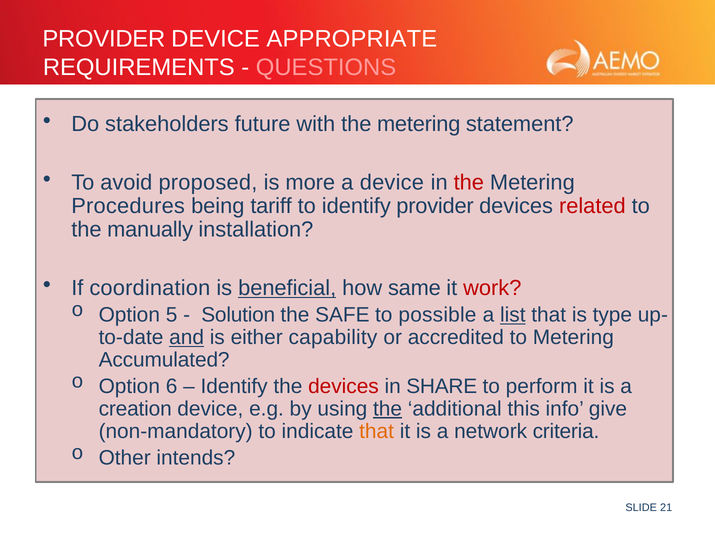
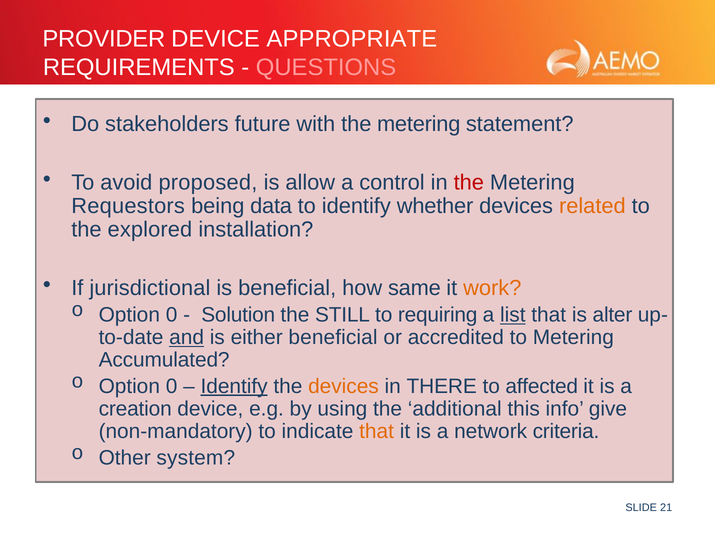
more: more -> allow (310, 183)
a device: device -> control (392, 183)
Procedures: Procedures -> Requestors (128, 206)
tariff: tariff -> data (271, 206)
identify provider: provider -> whether (435, 206)
related colour: red -> orange (592, 206)
manually: manually -> explored (150, 230)
coordination: coordination -> jurisdictional (150, 288)
beneficial underline: present -> none (287, 288)
work colour: red -> orange (492, 288)
5: 5 -> 0 (172, 315)
SAFE: SAFE -> STILL (342, 315)
possible: possible -> requiring (438, 315)
type: type -> alter (612, 315)
either capability: capability -> beneficial (333, 338)
6: 6 -> 0 (172, 387)
Identify underline: none -> present (234, 387)
devices colour: red -> orange (343, 387)
SHARE: SHARE -> THERE (442, 387)
perform: perform -> affected (542, 387)
the underline: present -> none (388, 409)
intends: intends -> system (196, 458)
